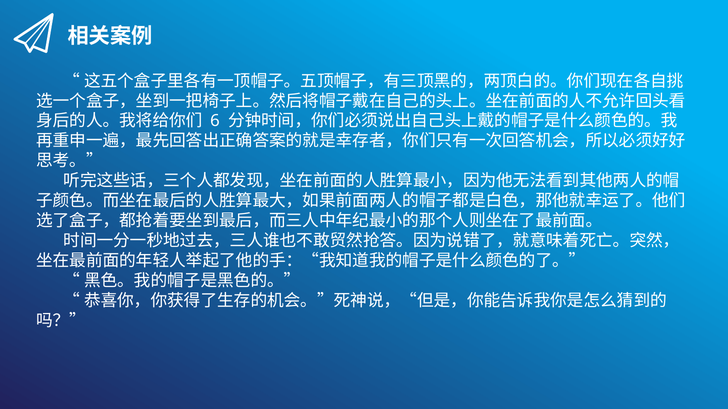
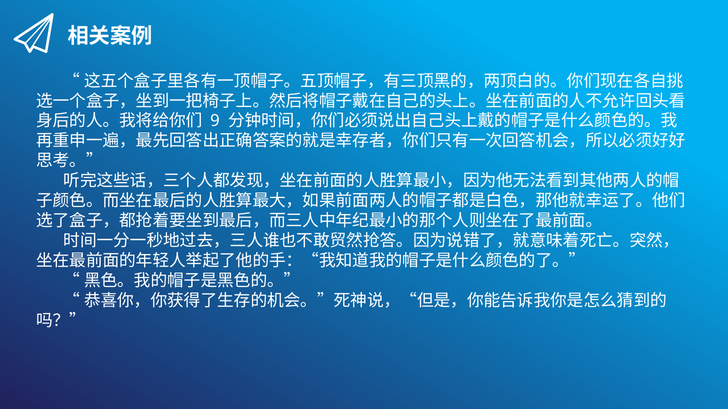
6: 6 -> 9 (215, 121)
